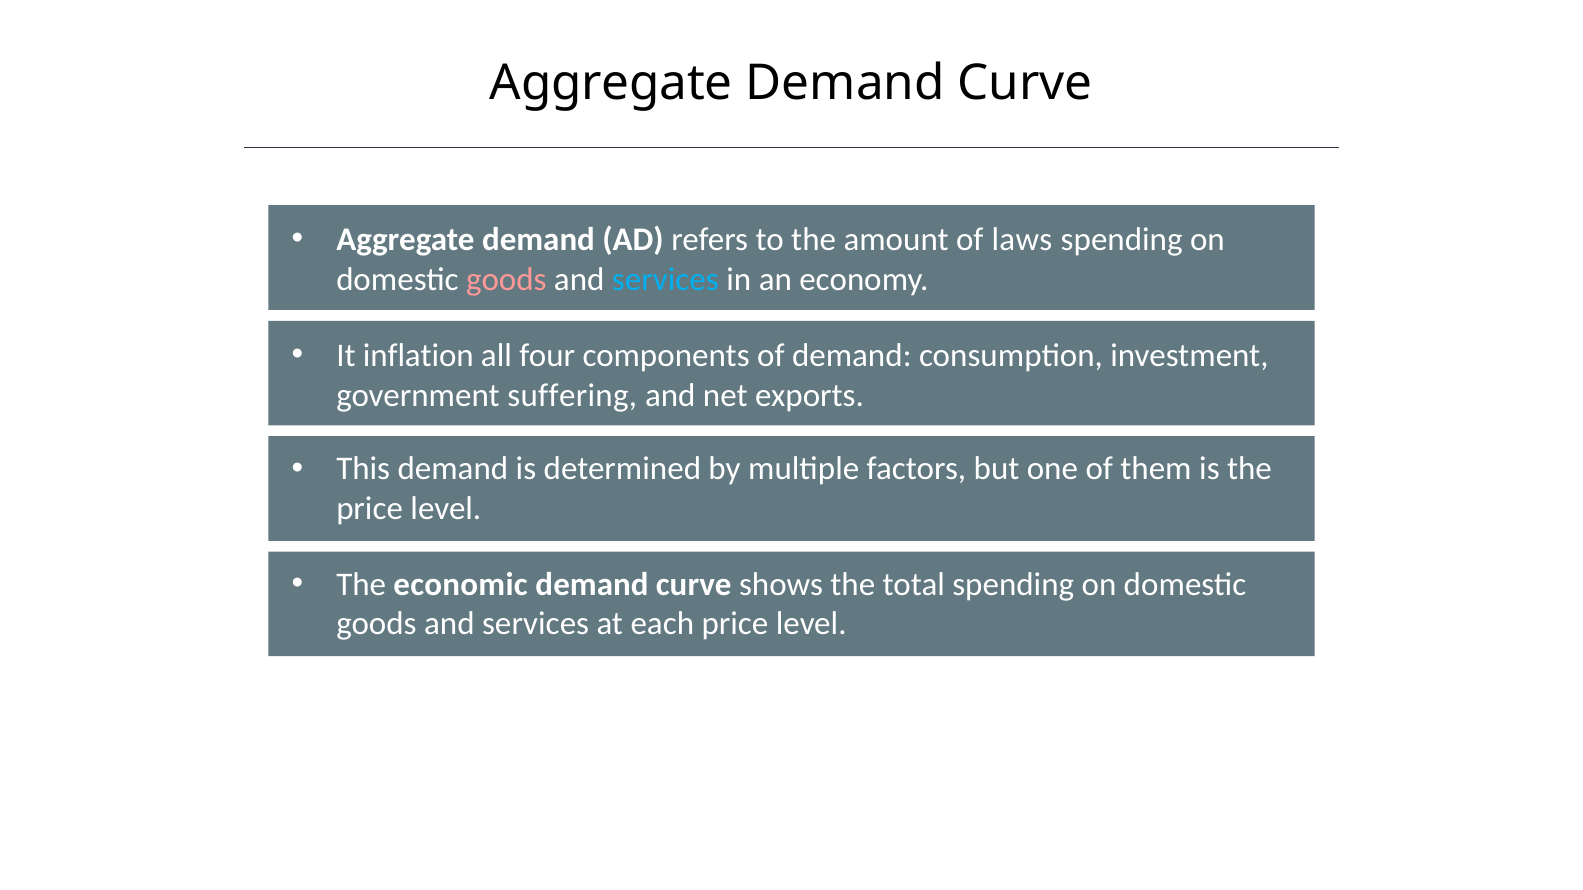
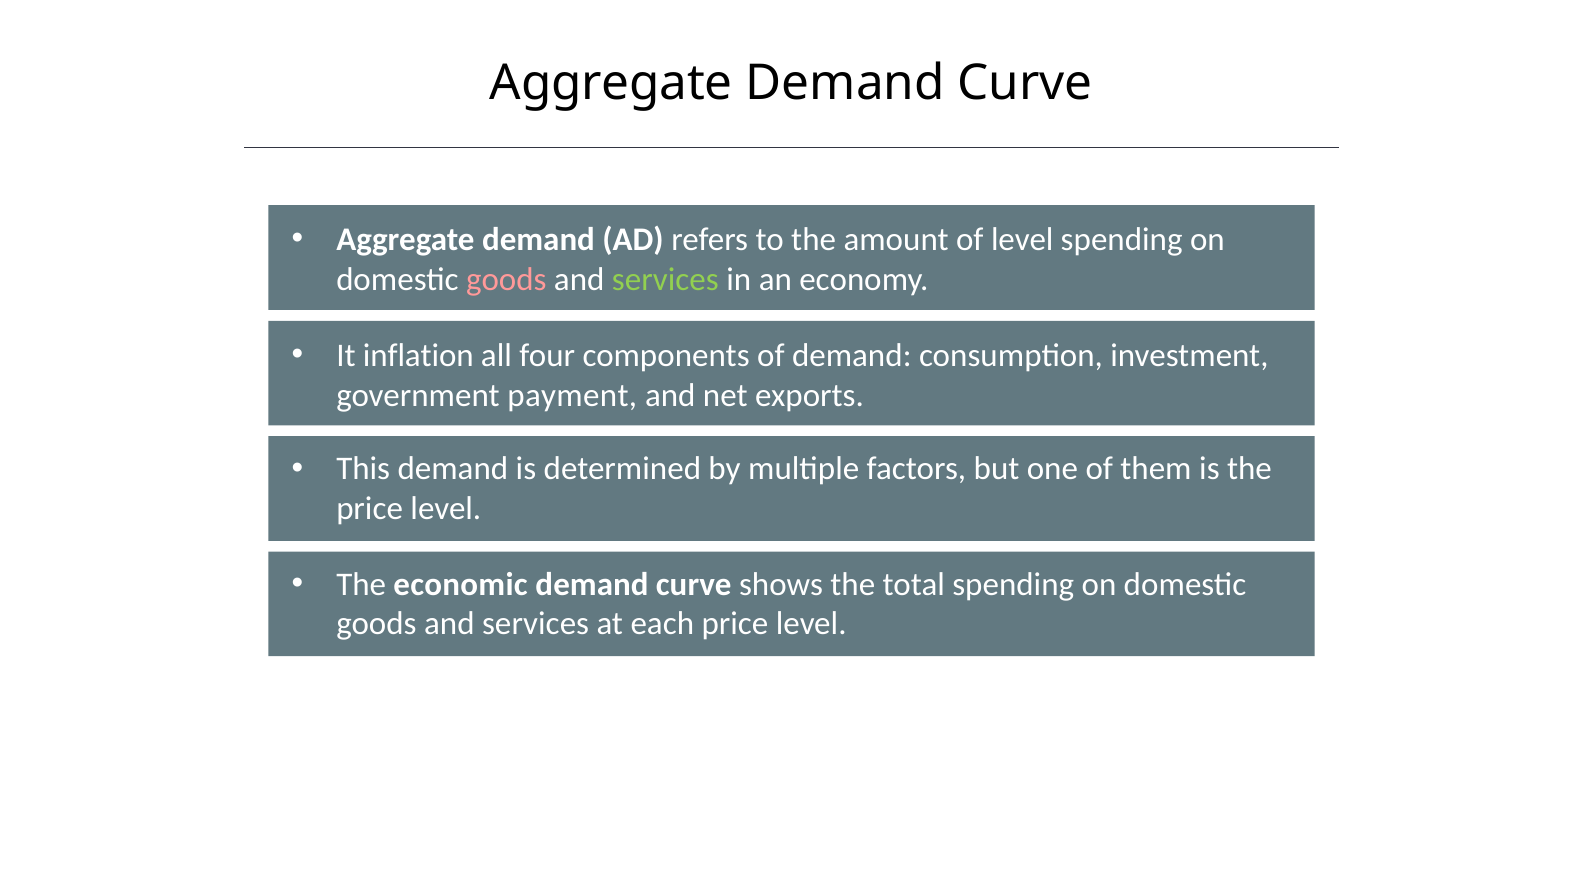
of laws: laws -> level (1022, 240)
services colour: light blue -> light green (665, 279)
suffering: suffering -> payment (572, 395)
